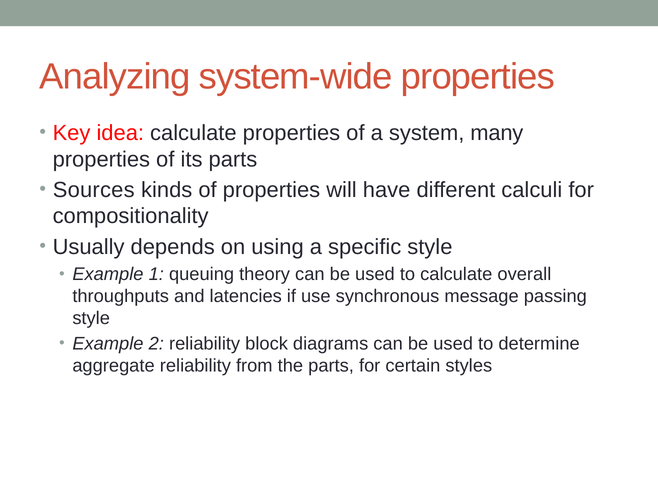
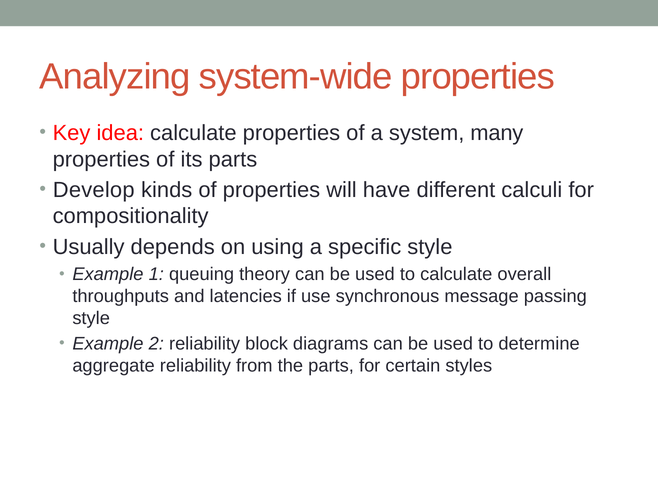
Sources: Sources -> Develop (94, 190)
